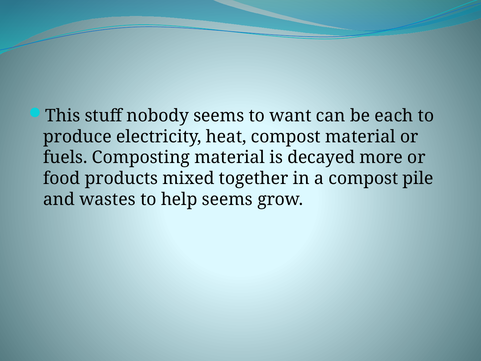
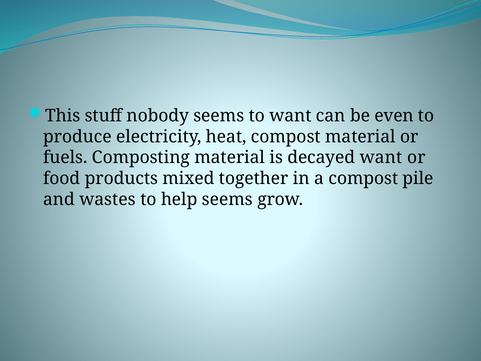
each: each -> even (394, 116)
decayed more: more -> want (381, 157)
